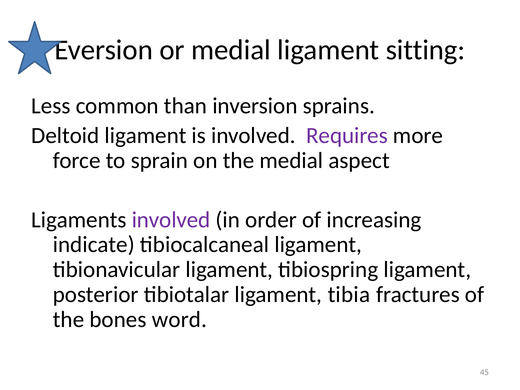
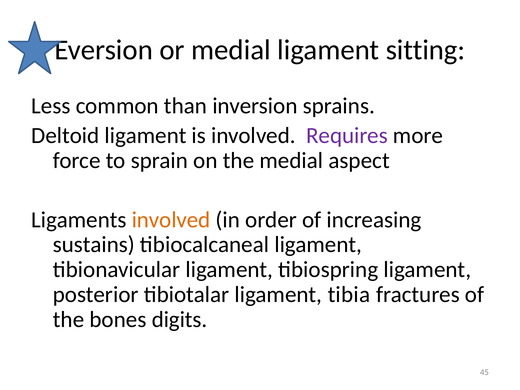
involved colour: purple -> orange (171, 220)
indicate: indicate -> sustains (94, 245)
word: word -> digits (179, 320)
